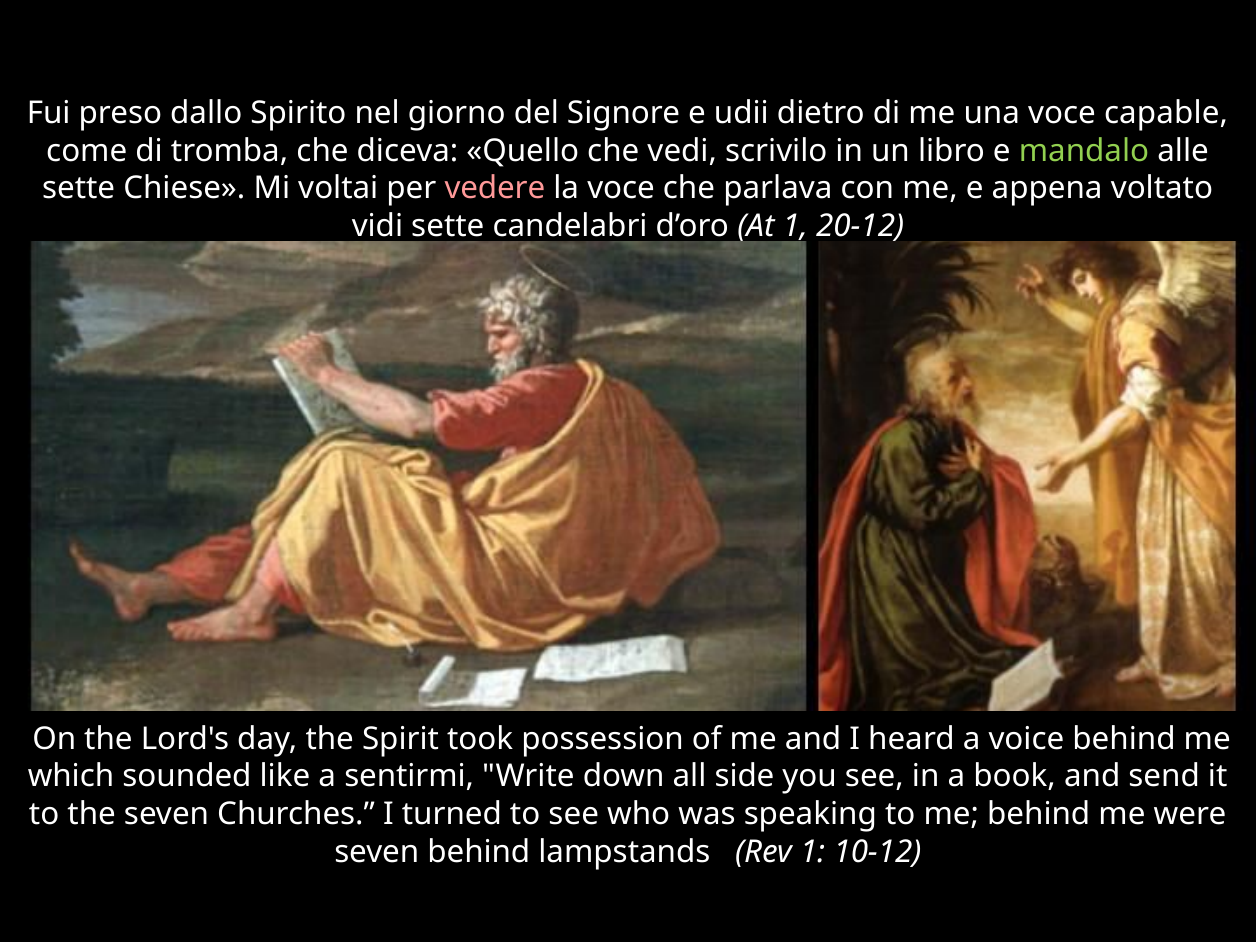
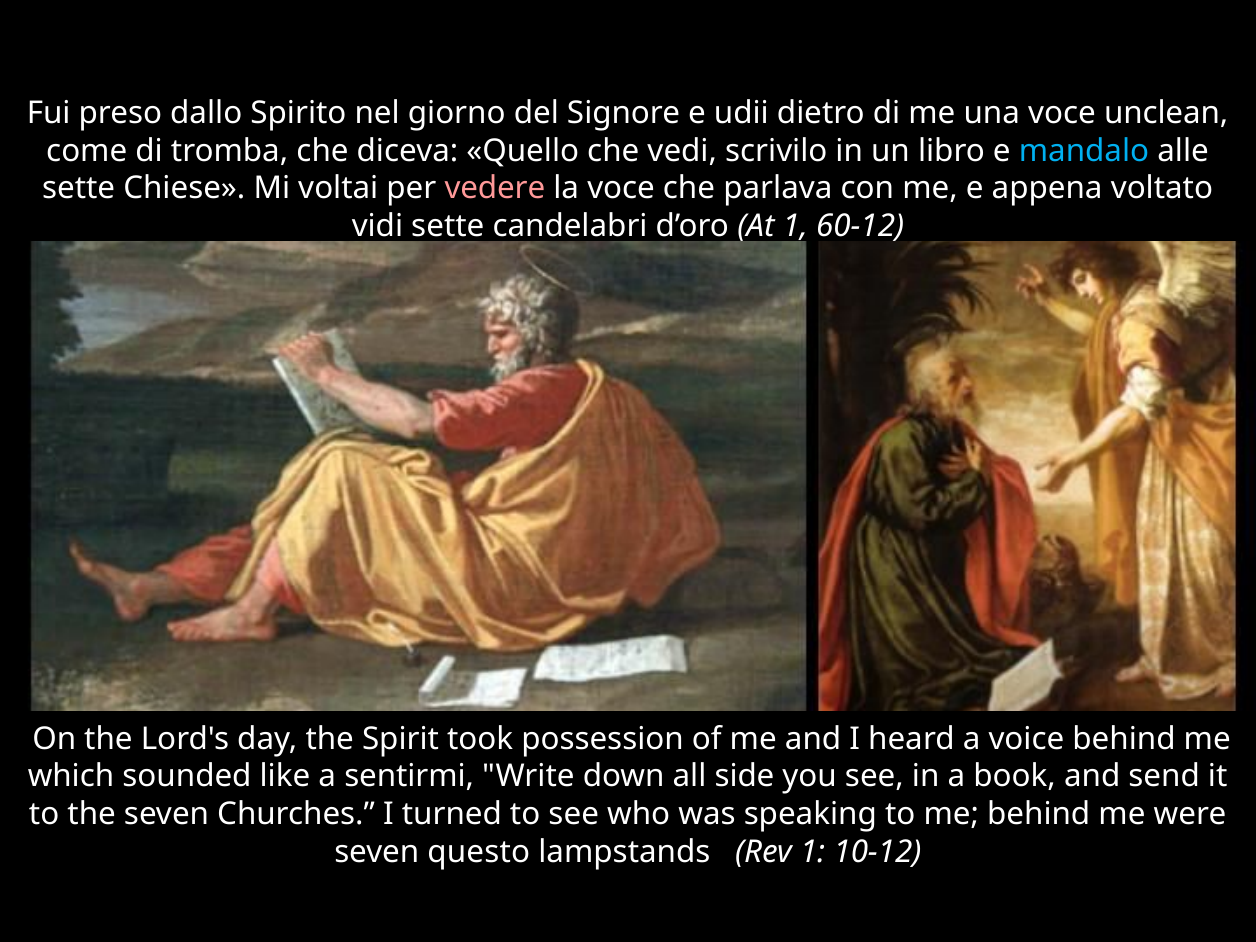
capable: capable -> unclean (1166, 113)
mandalo colour: light green -> light blue (1084, 151)
20-12: 20-12 -> 60-12 (860, 226)
seven behind: behind -> questo (479, 852)
